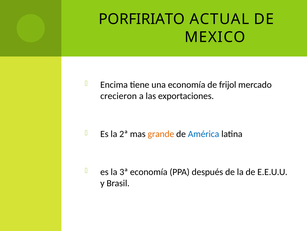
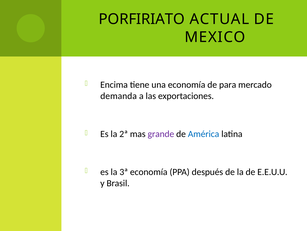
frijol: frijol -> para (228, 85)
crecieron: crecieron -> demanda (119, 96)
grande colour: orange -> purple (161, 134)
